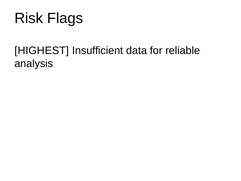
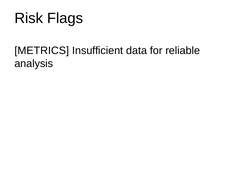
HIGHEST: HIGHEST -> METRICS (42, 51)
